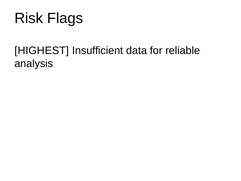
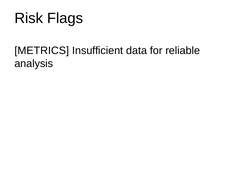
HIGHEST: HIGHEST -> METRICS (42, 51)
